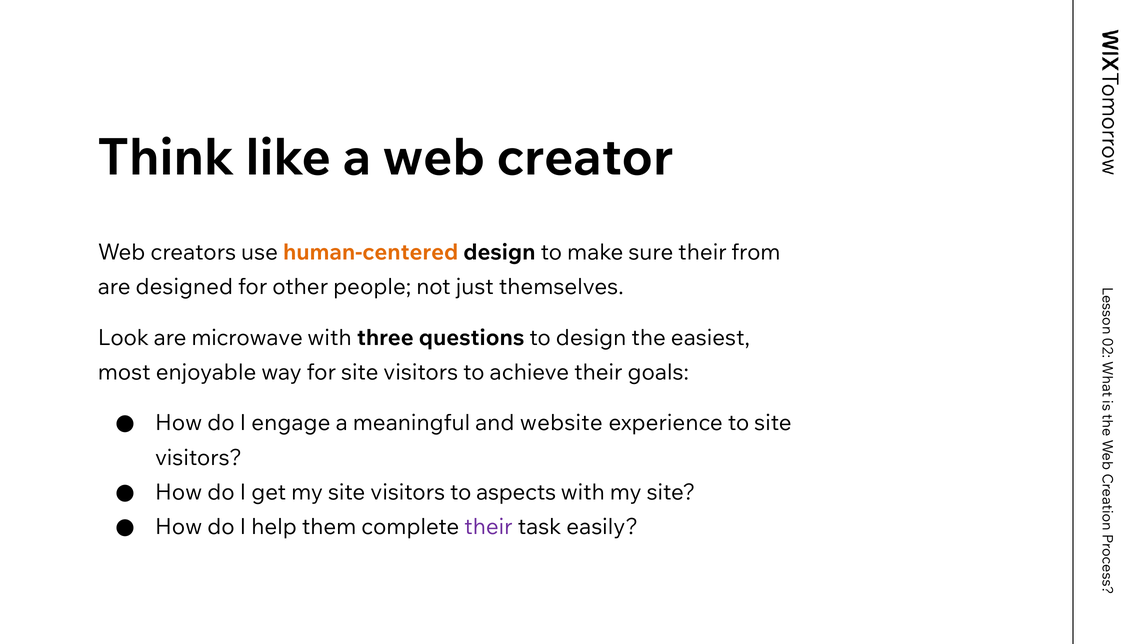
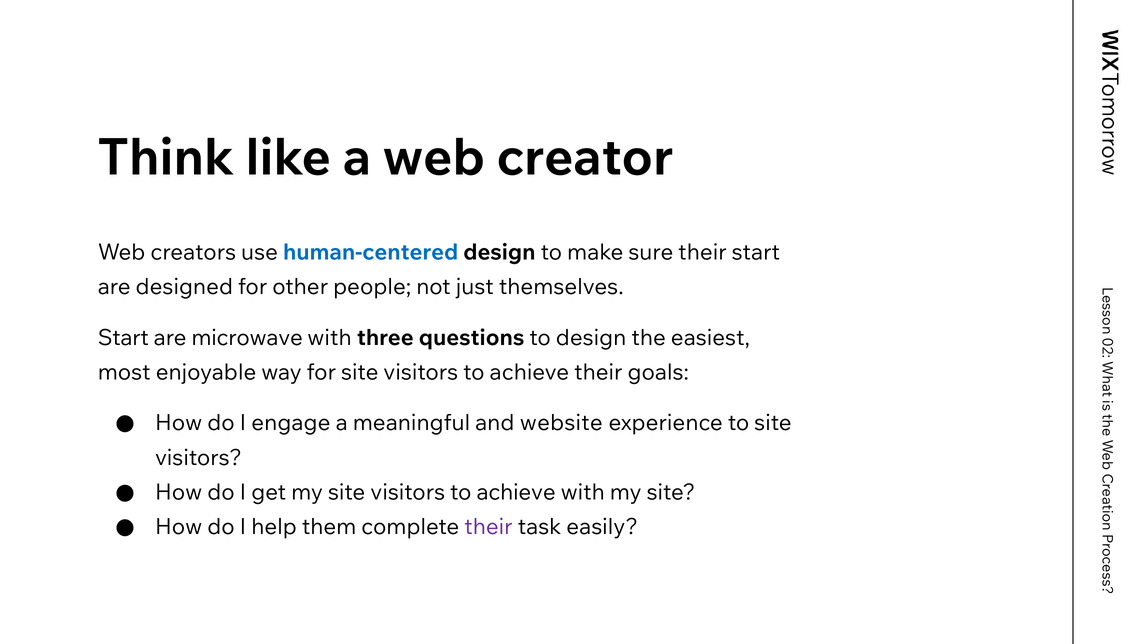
human-centered colour: orange -> blue (371, 252)
their from: from -> start (756, 252)
Look: Look -> Start (123, 338)
aspects: aspects -> achieve (516, 492)
